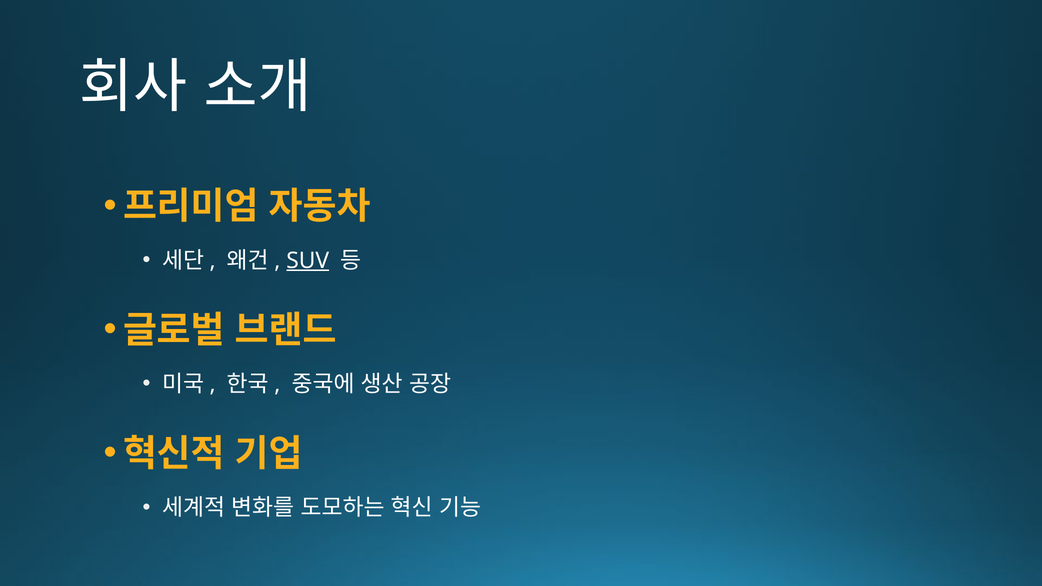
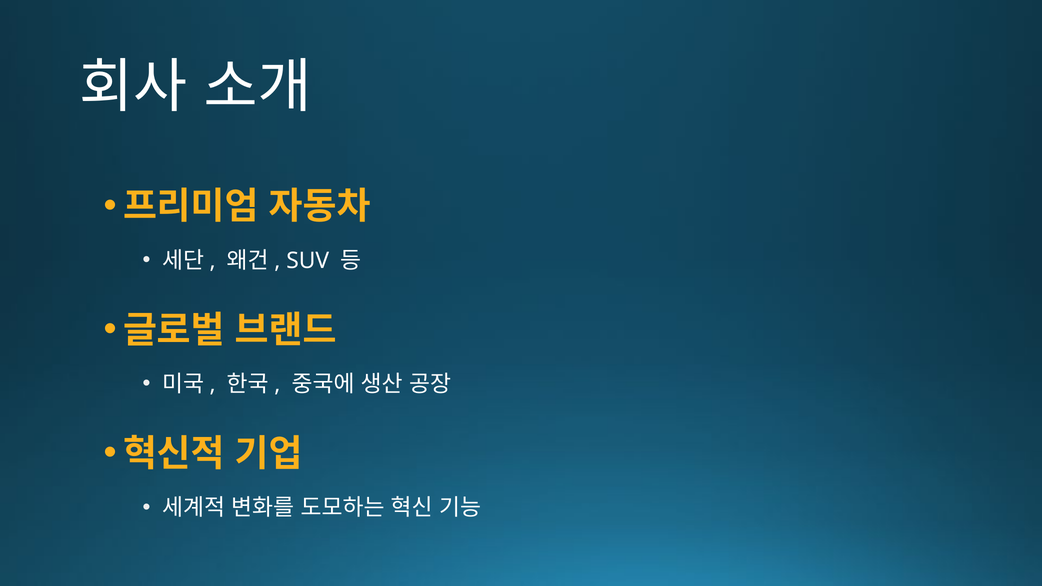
SUV underline: present -> none (308, 261)
